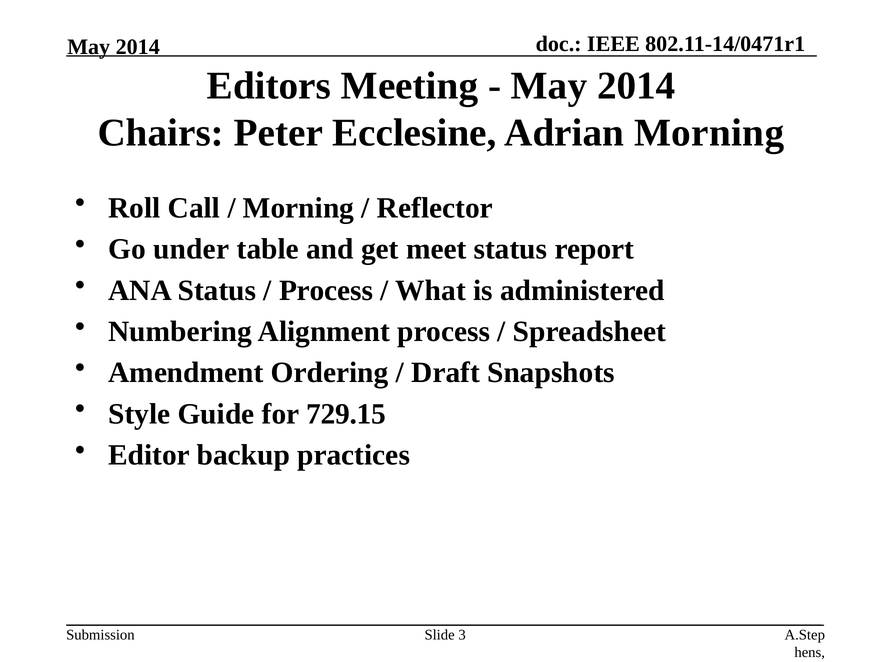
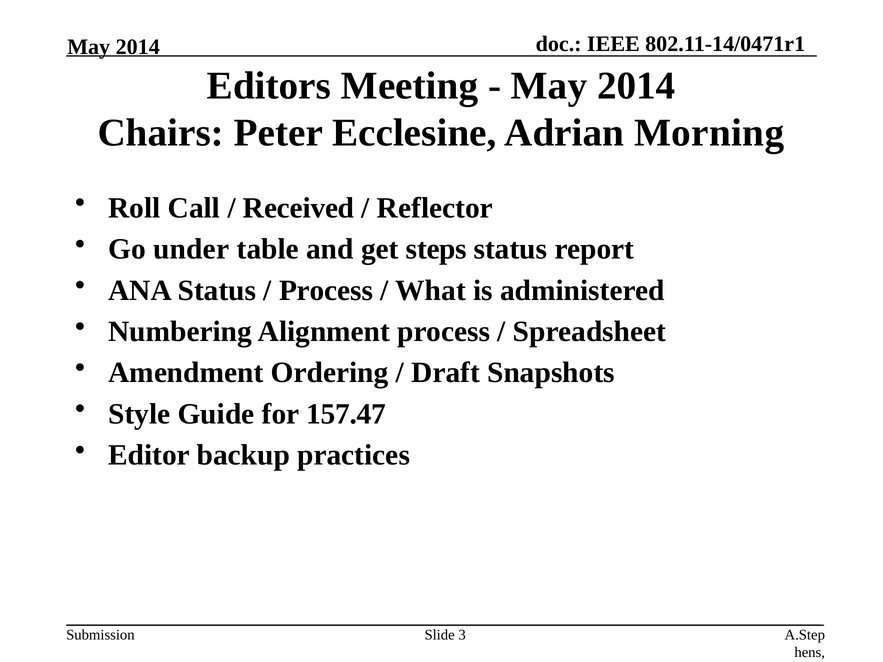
Morning: Morning -> Received (299, 208)
meet: meet -> steps (436, 249)
729.15: 729.15 -> 157.47 (346, 414)
